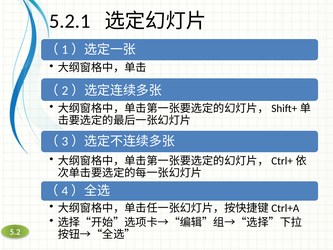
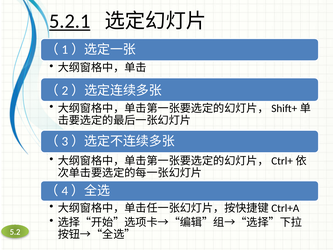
5.2.1 underline: none -> present (70, 21)
